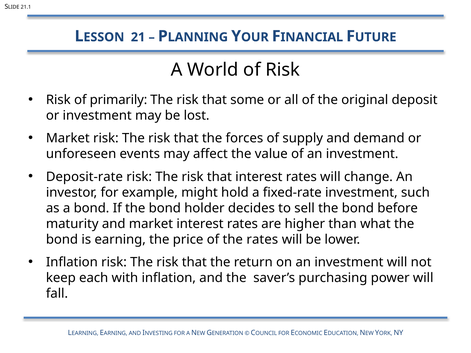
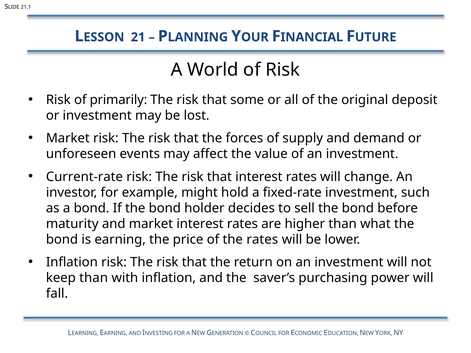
Deposit-rate: Deposit-rate -> Current-rate (84, 177)
keep each: each -> than (94, 278)
